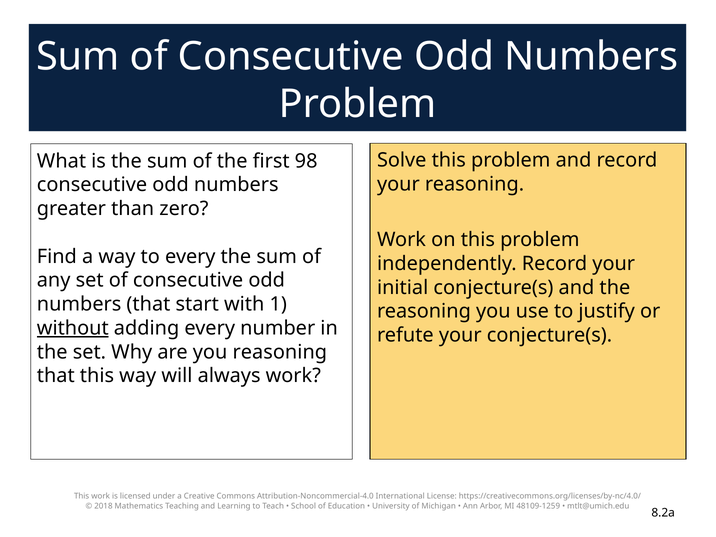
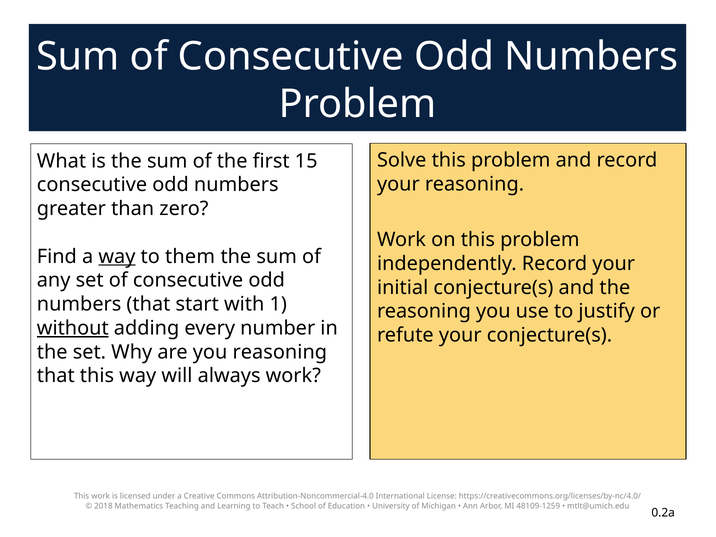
98: 98 -> 15 (306, 161)
way underline: none -> present (117, 257)
to every: every -> them (190, 257)
8.2a: 8.2a -> 0.2a (663, 513)
